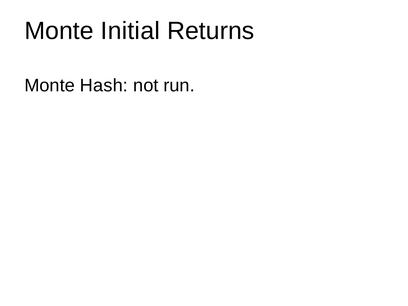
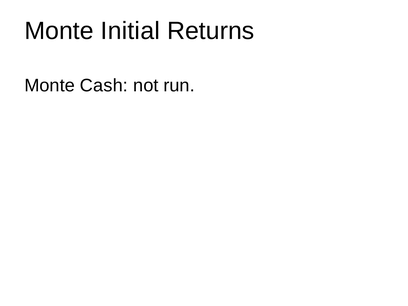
Hash: Hash -> Cash (104, 86)
